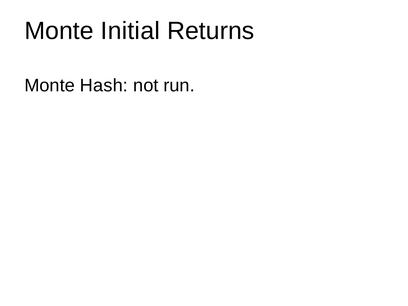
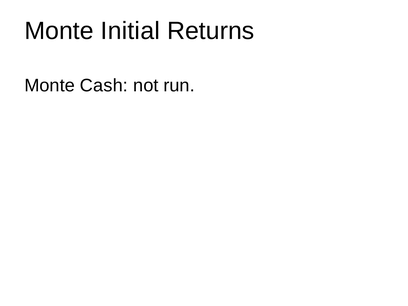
Hash: Hash -> Cash (104, 86)
